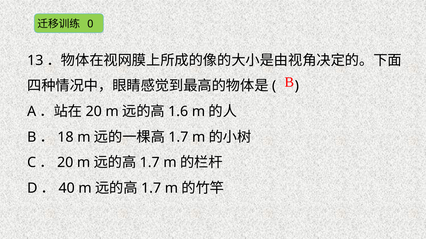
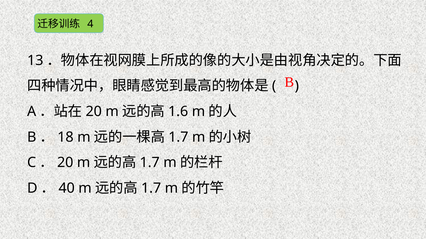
0: 0 -> 4 (90, 24)
